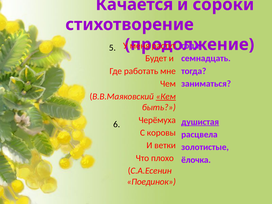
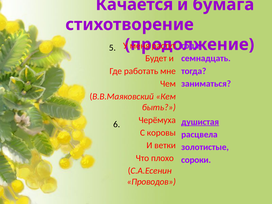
сороки: сороки -> бумага (223, 5)
Кем underline: present -> none (166, 96)
ёлочка: ёлочка -> сороки (196, 160)
Поединок: Поединок -> Проводов (151, 182)
